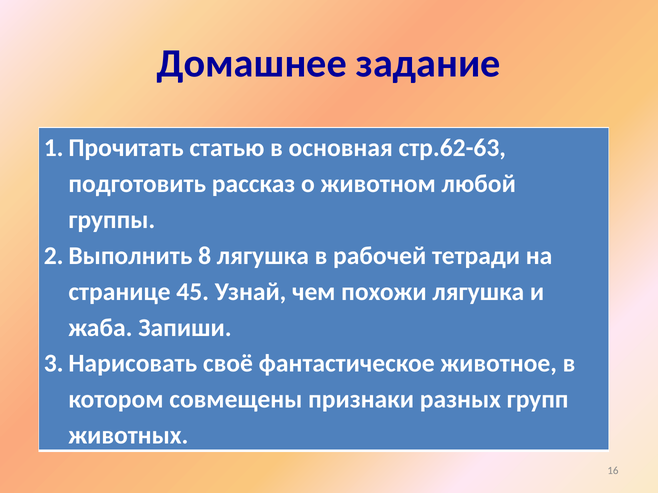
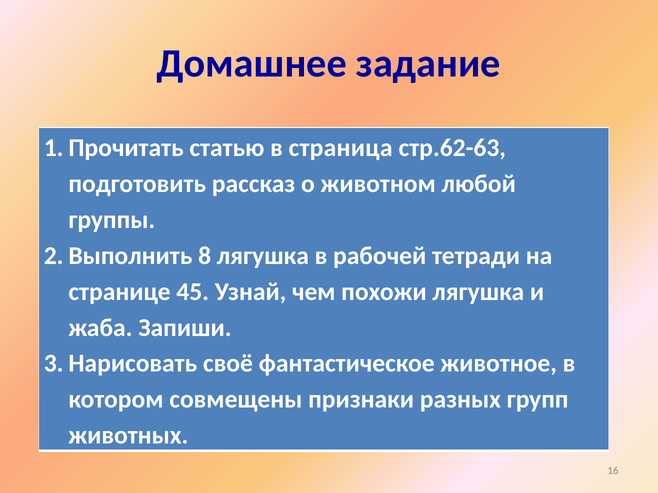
основная: основная -> страница (341, 148)
